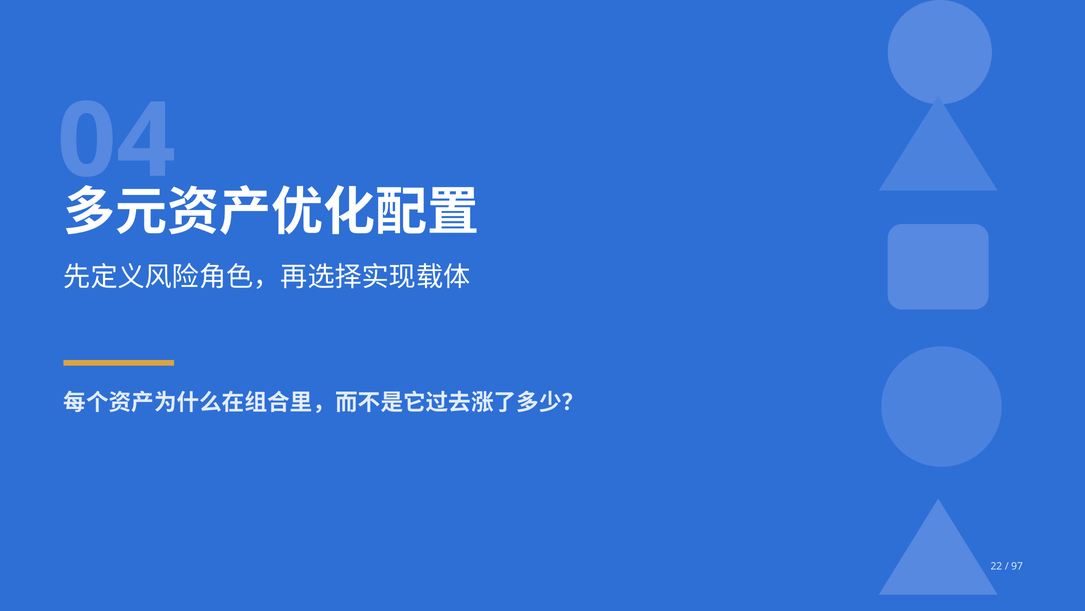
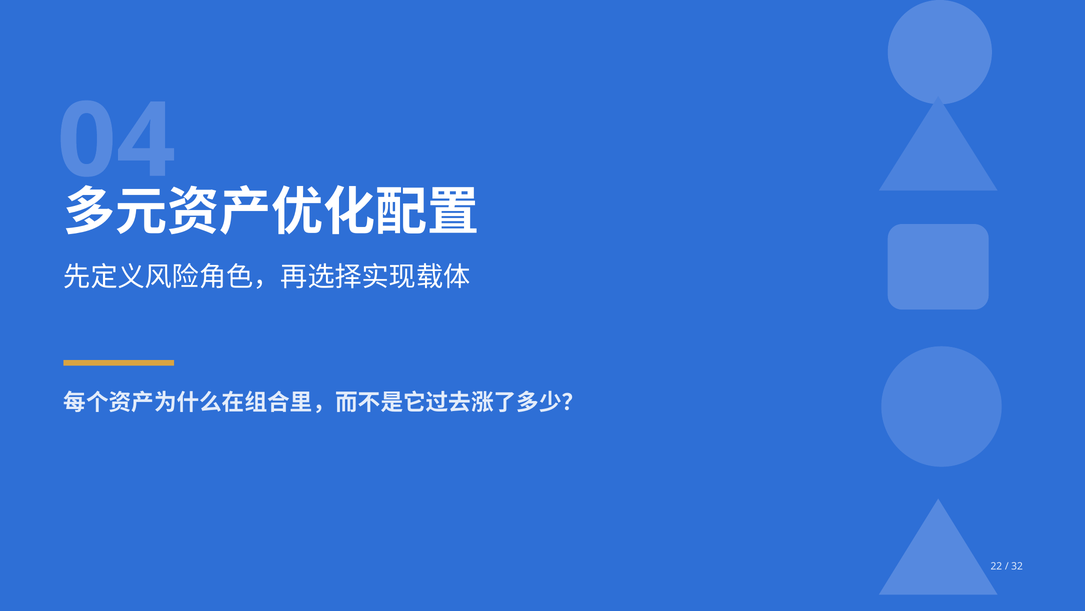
97: 97 -> 32 (1017, 566)
